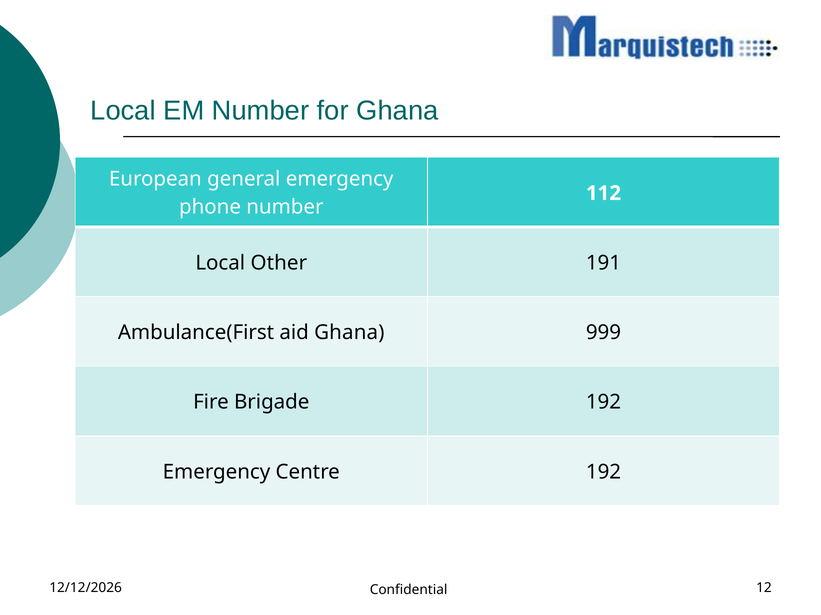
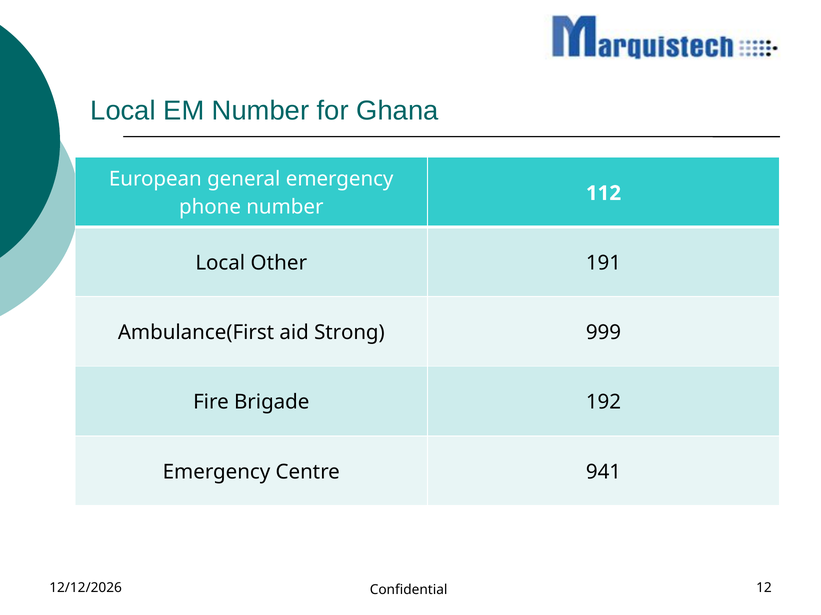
aid Ghana: Ghana -> Strong (349, 333)
Centre 192: 192 -> 941 (604, 473)
